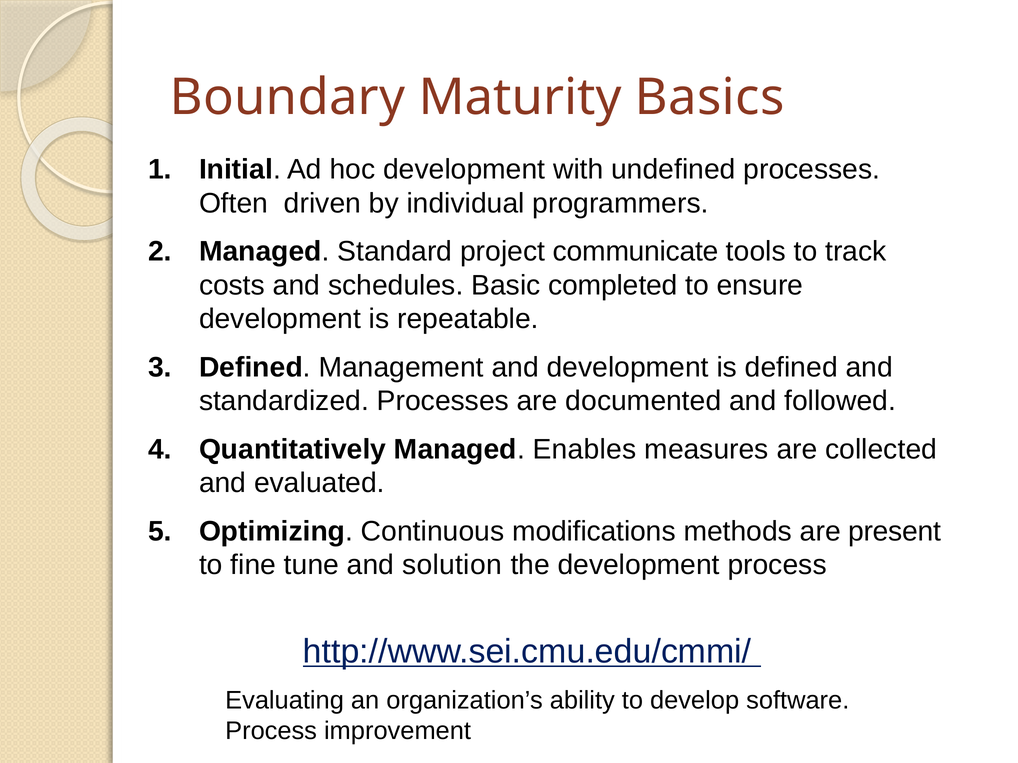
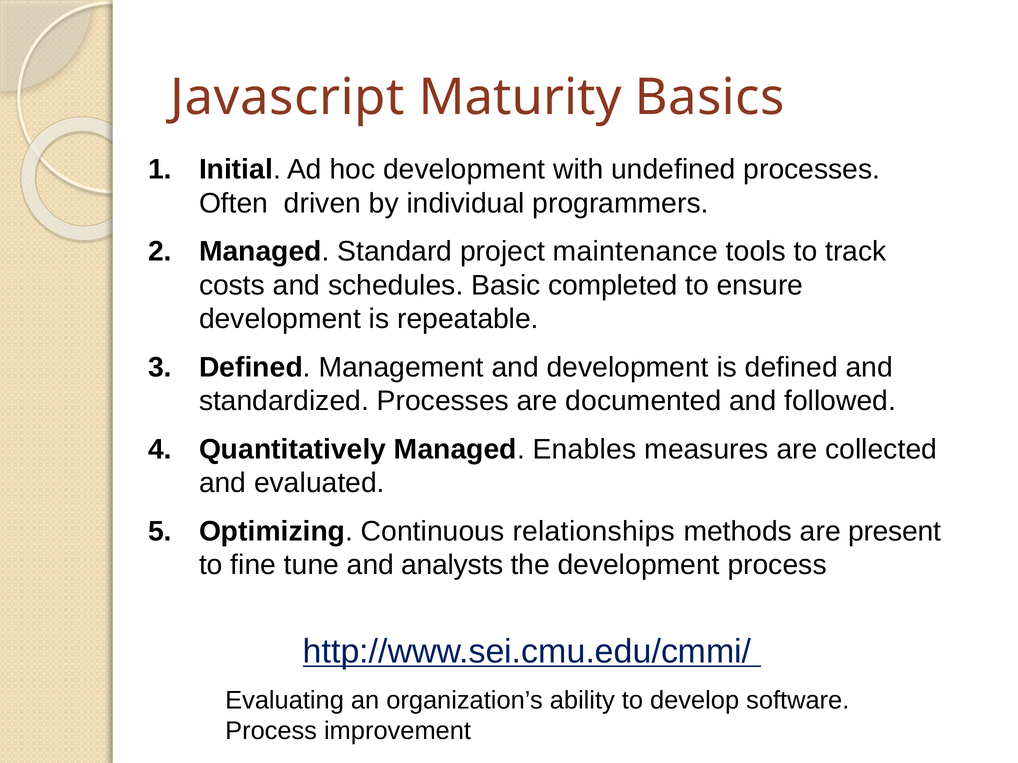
Boundary: Boundary -> Javascript (287, 98)
communicate: communicate -> maintenance (635, 251)
modifications: modifications -> relationships (594, 532)
solution: solution -> analysts (452, 565)
